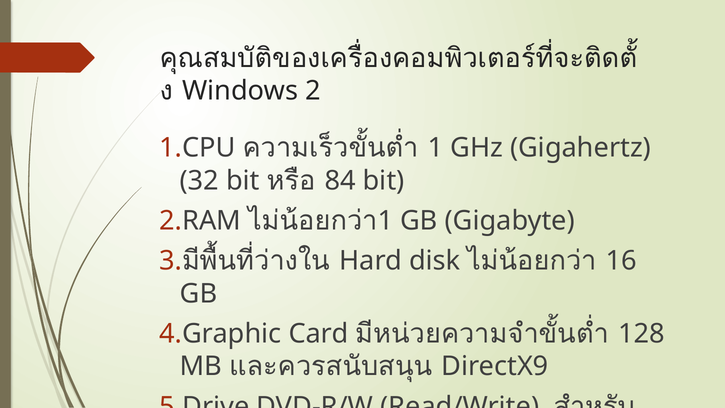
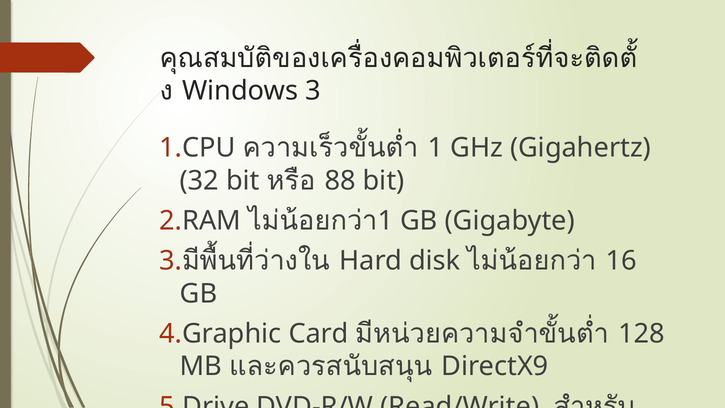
2: 2 -> 3 (313, 91)
84: 84 -> 88 (340, 180)
